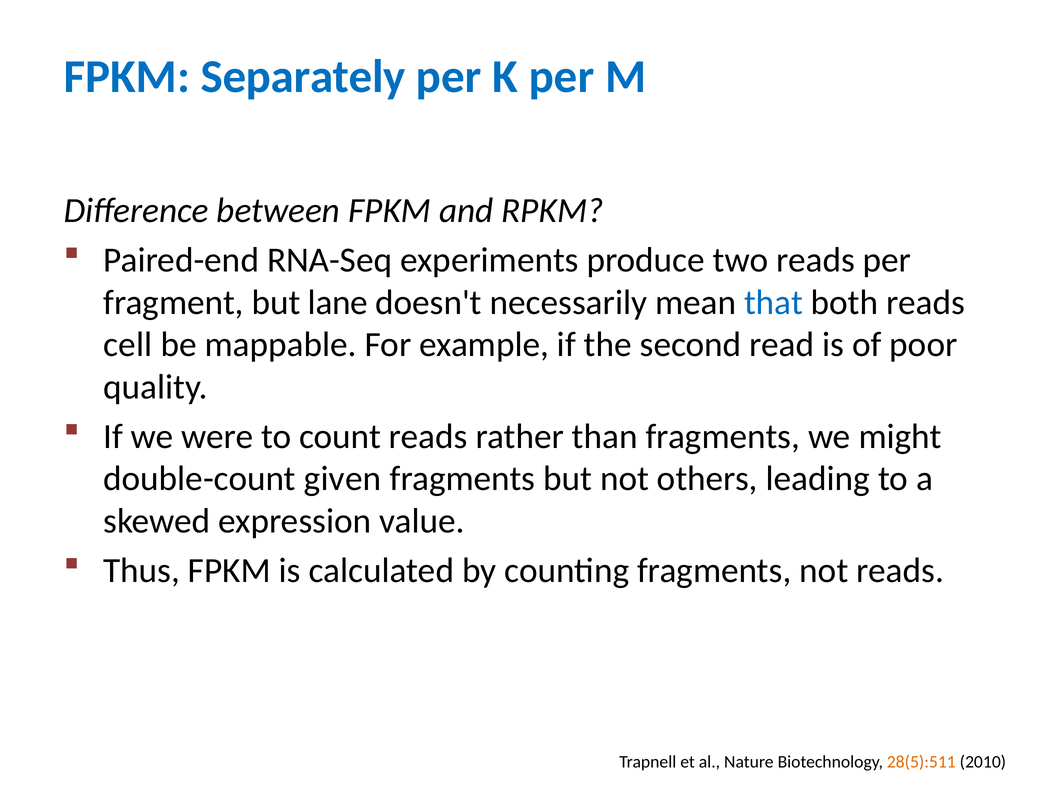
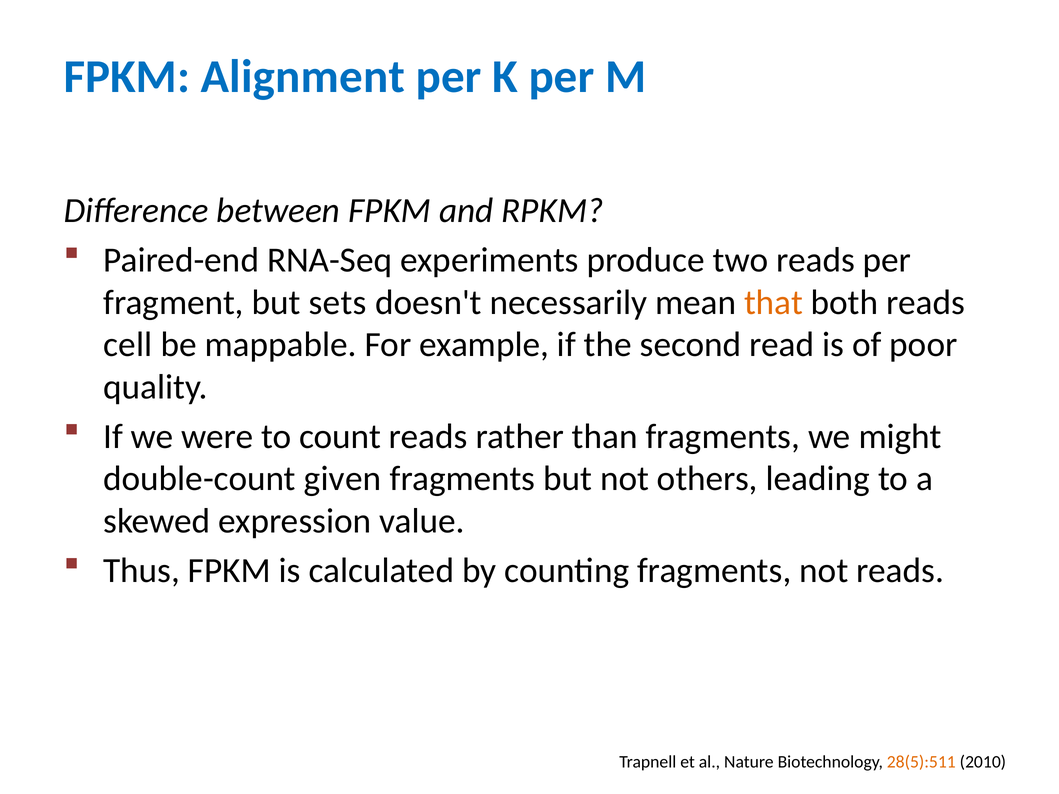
Separately: Separately -> Alignment (303, 77)
lane: lane -> sets (338, 303)
that colour: blue -> orange (774, 303)
